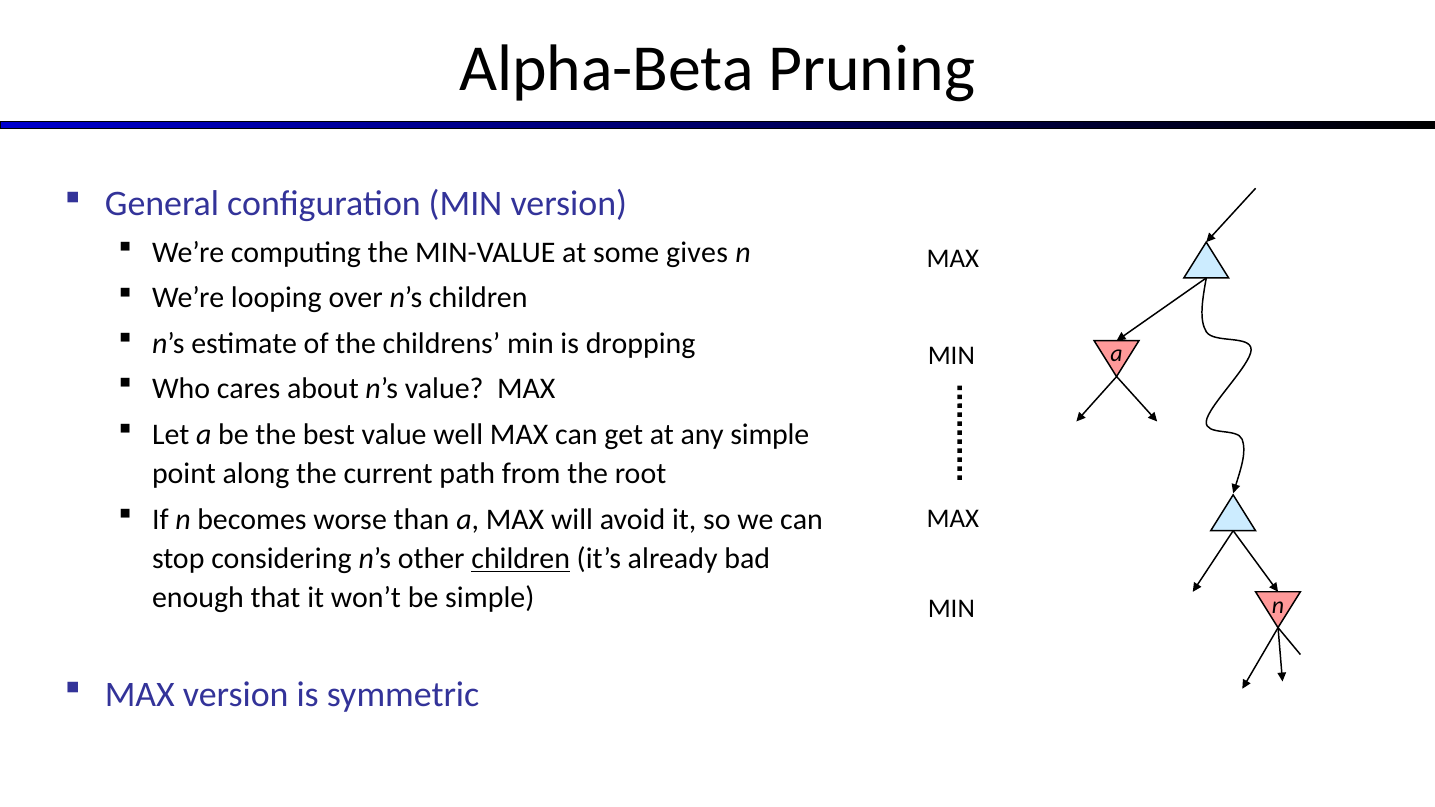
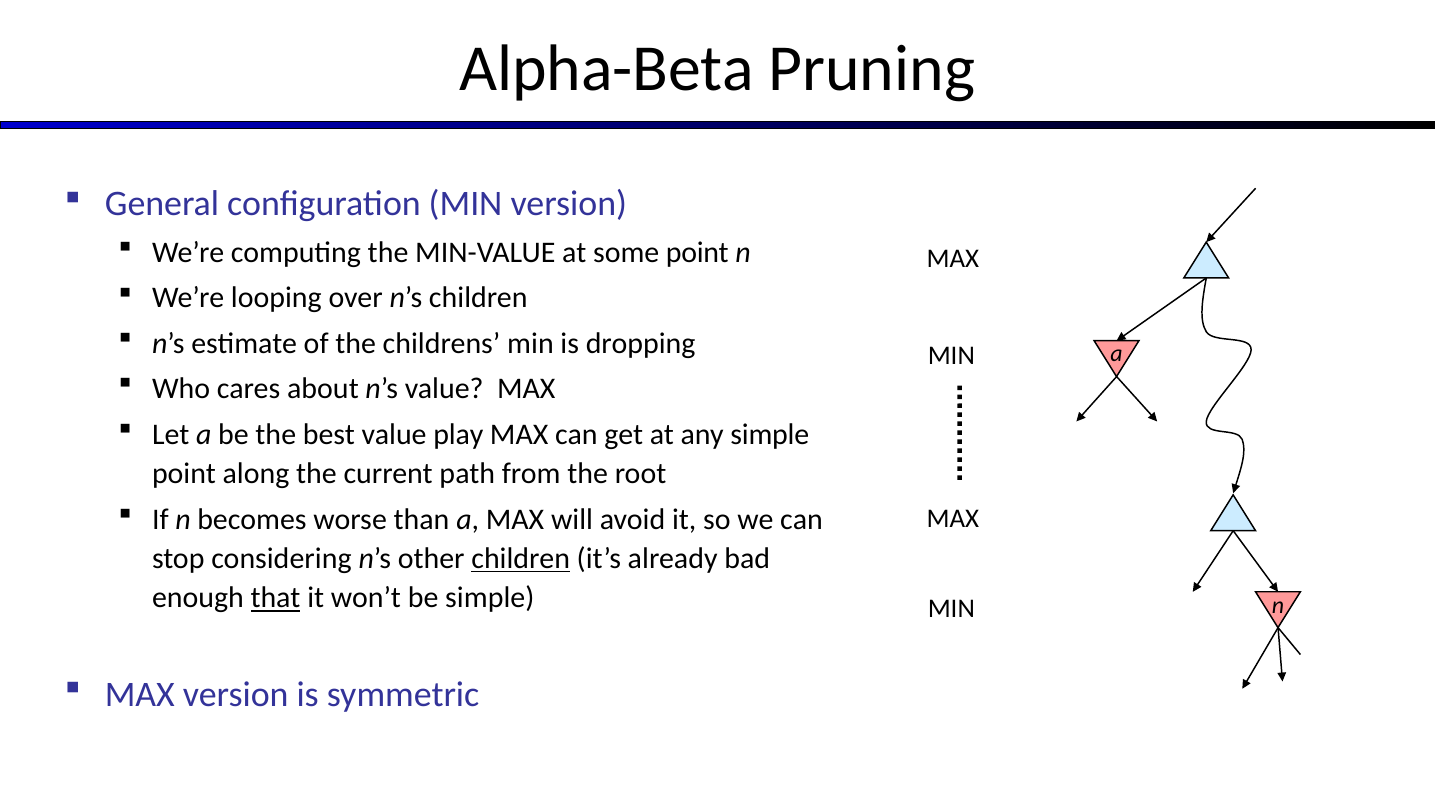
some gives: gives -> point (697, 253)
well: well -> play (458, 434)
that underline: none -> present (276, 598)
